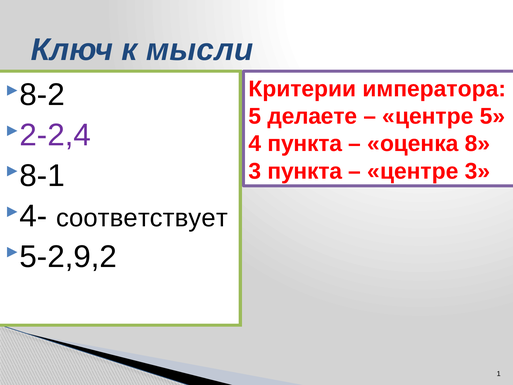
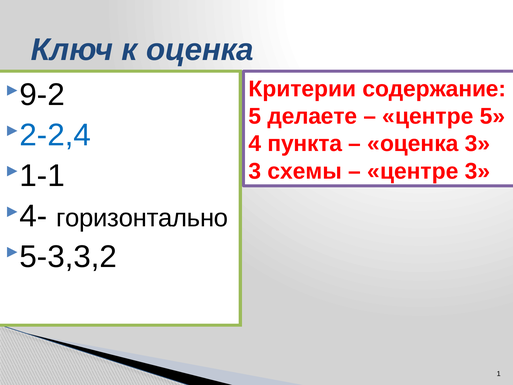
к мысли: мысли -> оценка (200, 50)
императора: императора -> содержание (434, 89)
8-2: 8-2 -> 9-2 (42, 95)
2-2,4 colour: purple -> blue (55, 135)
оценка 8: 8 -> 3 (478, 144)
3 пункта: пункта -> схемы (305, 171)
8-1: 8-1 -> 1-1 (42, 176)
соответствует: соответствует -> горизонтально (142, 218)
5-2,9,2: 5-2,9,2 -> 5-3,3,2 (68, 257)
